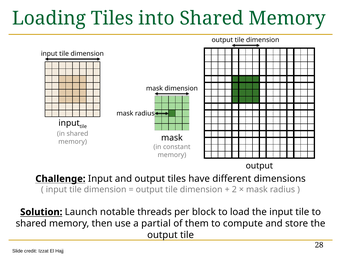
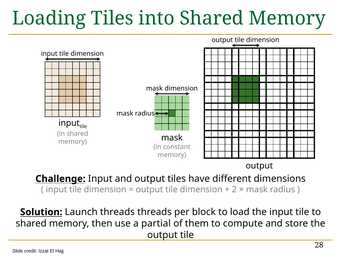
Launch notable: notable -> threads (117, 212)
